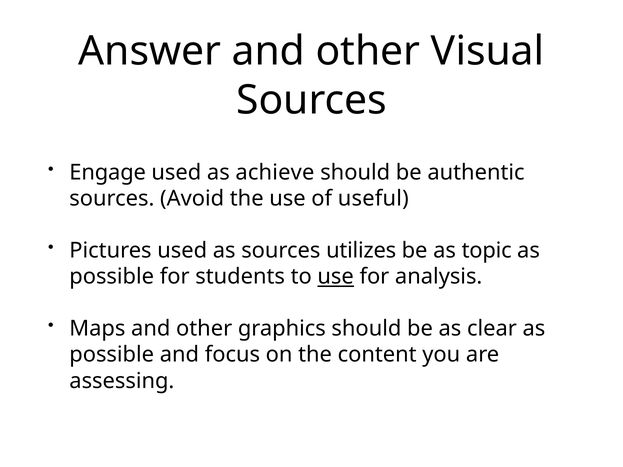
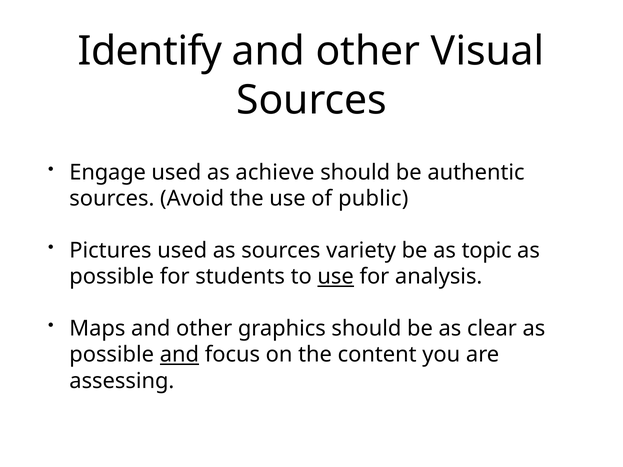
Answer: Answer -> Identify (150, 51)
useful: useful -> public (373, 199)
utilizes: utilizes -> variety (361, 251)
and underline: none -> present (179, 355)
